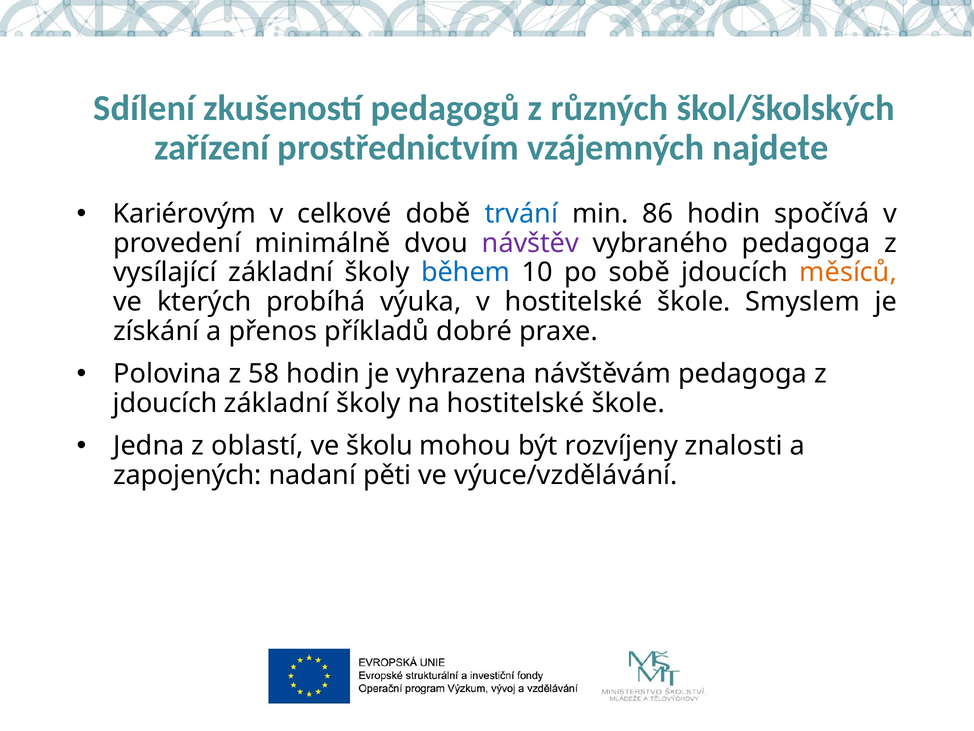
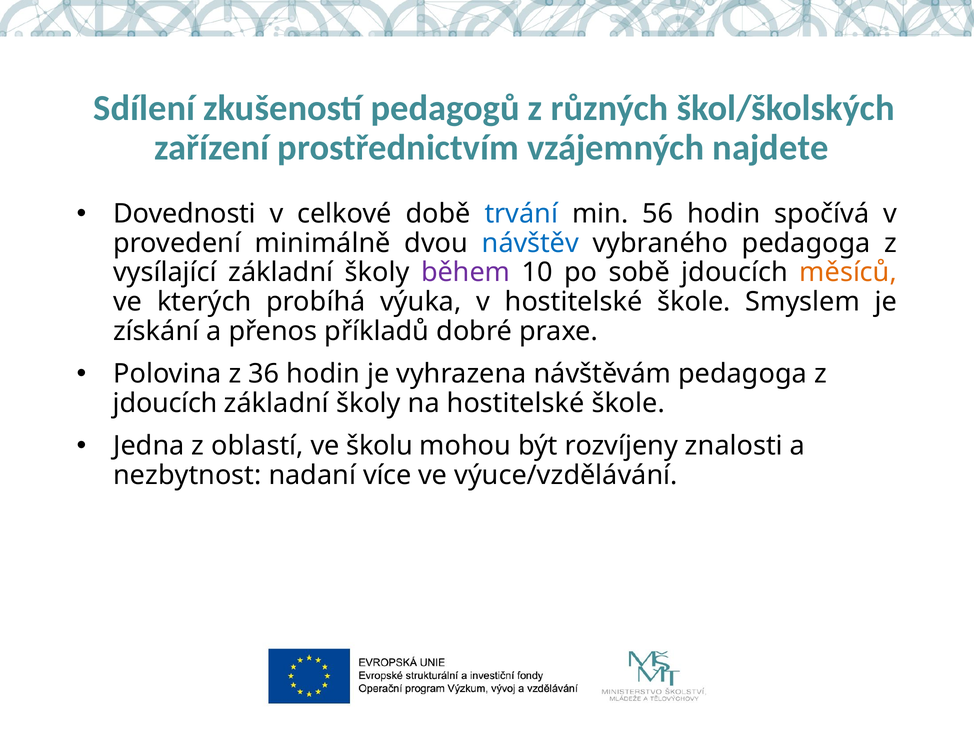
Kariérovým: Kariérovým -> Dovednosti (185, 214)
86: 86 -> 56 (658, 214)
návštěv colour: purple -> blue (530, 243)
během colour: blue -> purple (466, 272)
58: 58 -> 36 (264, 374)
zapojených: zapojených -> nezbytnost (187, 475)
pěti: pěti -> více (387, 475)
